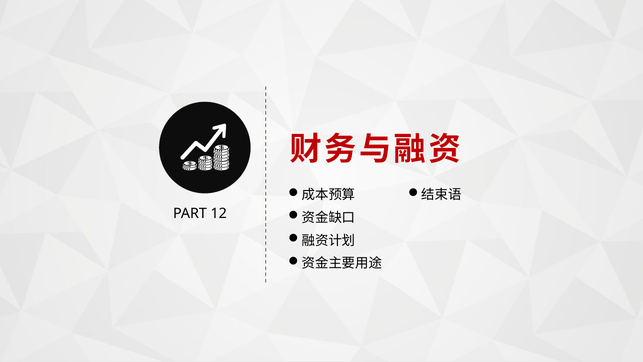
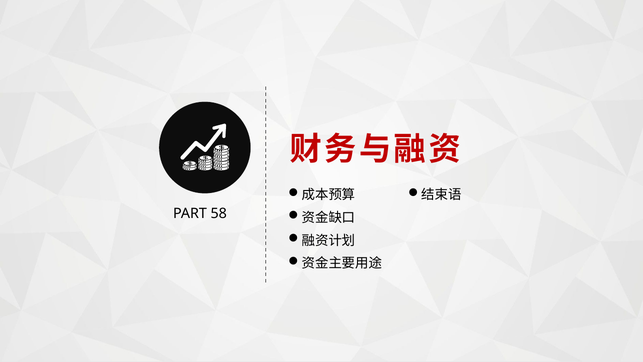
12: 12 -> 58 (219, 213)
